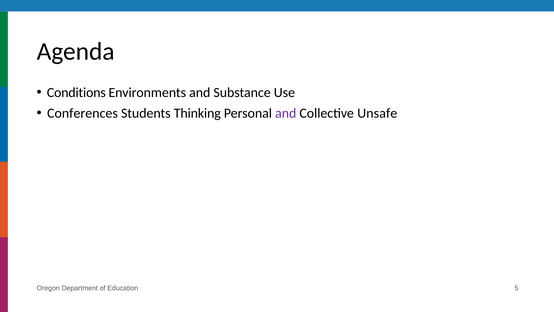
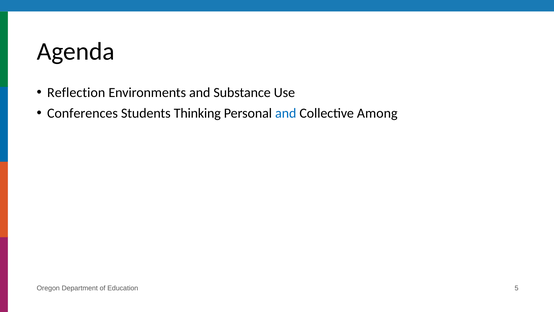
Conditions: Conditions -> Reflection (76, 92)
and colour: purple -> blue (286, 113)
Unsafe: Unsafe -> Among (377, 113)
